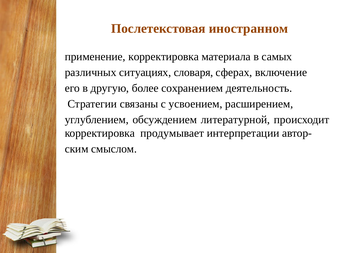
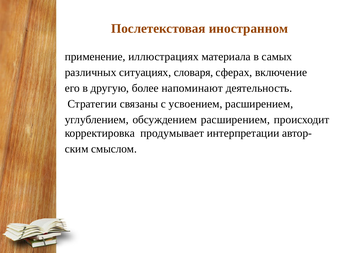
применение корректировка: корректировка -> иллюстрациях (164, 57)
сохранением: сохранением -> напоминают (192, 88)
обсуждением литературной: литературной -> расширением (235, 120)
